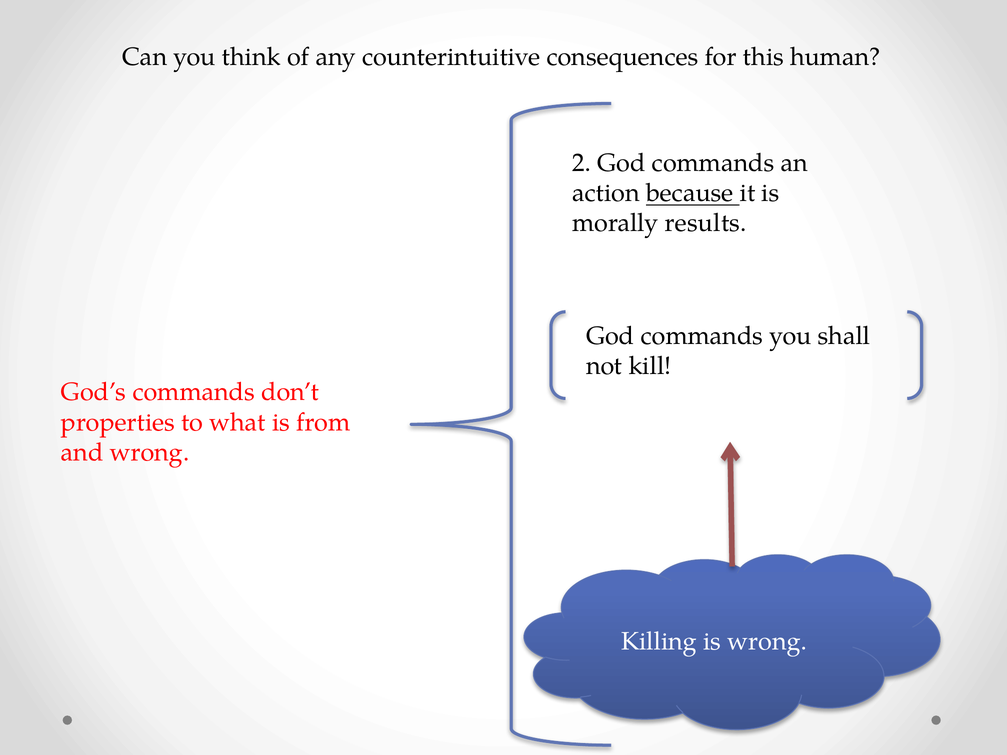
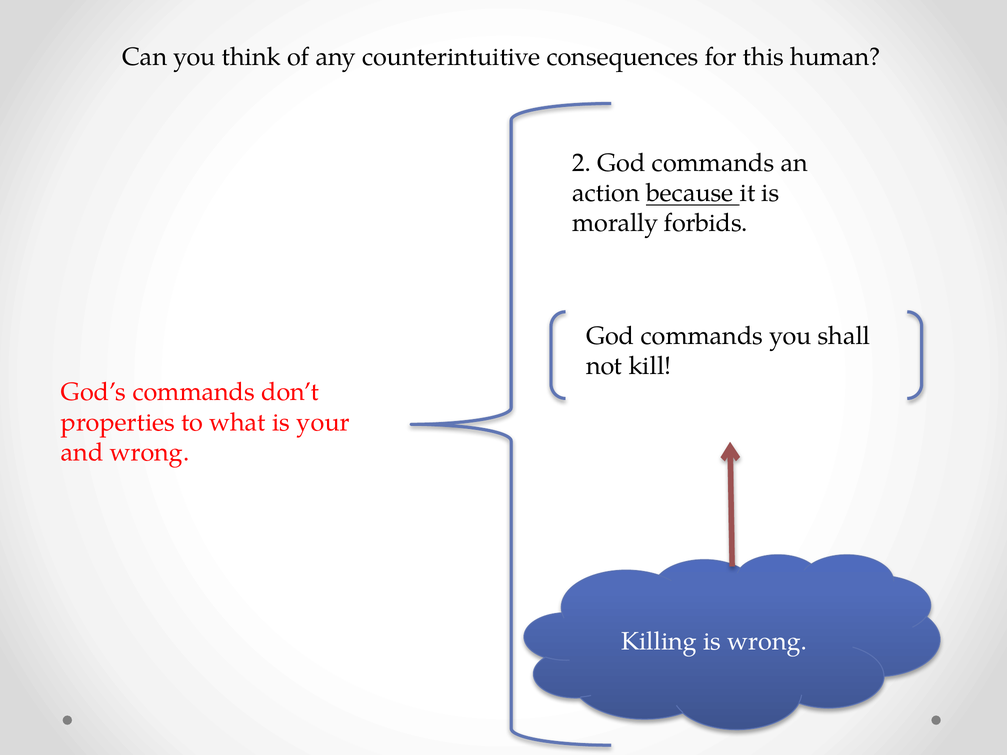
results: results -> forbids (706, 223)
from: from -> your (323, 422)
